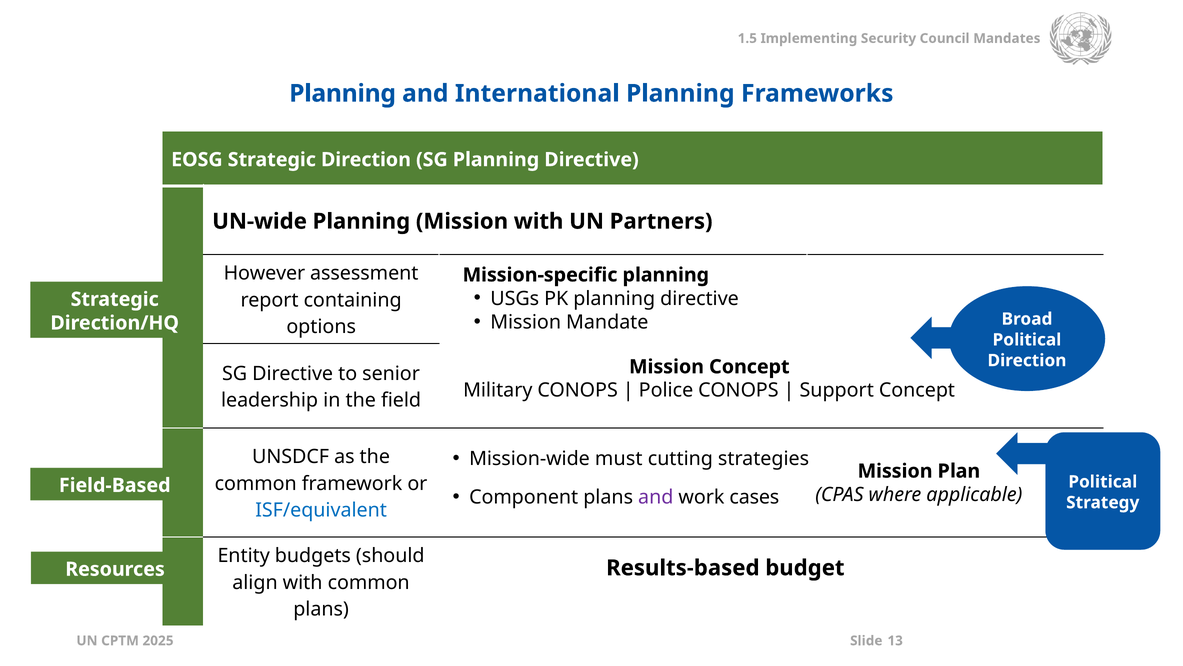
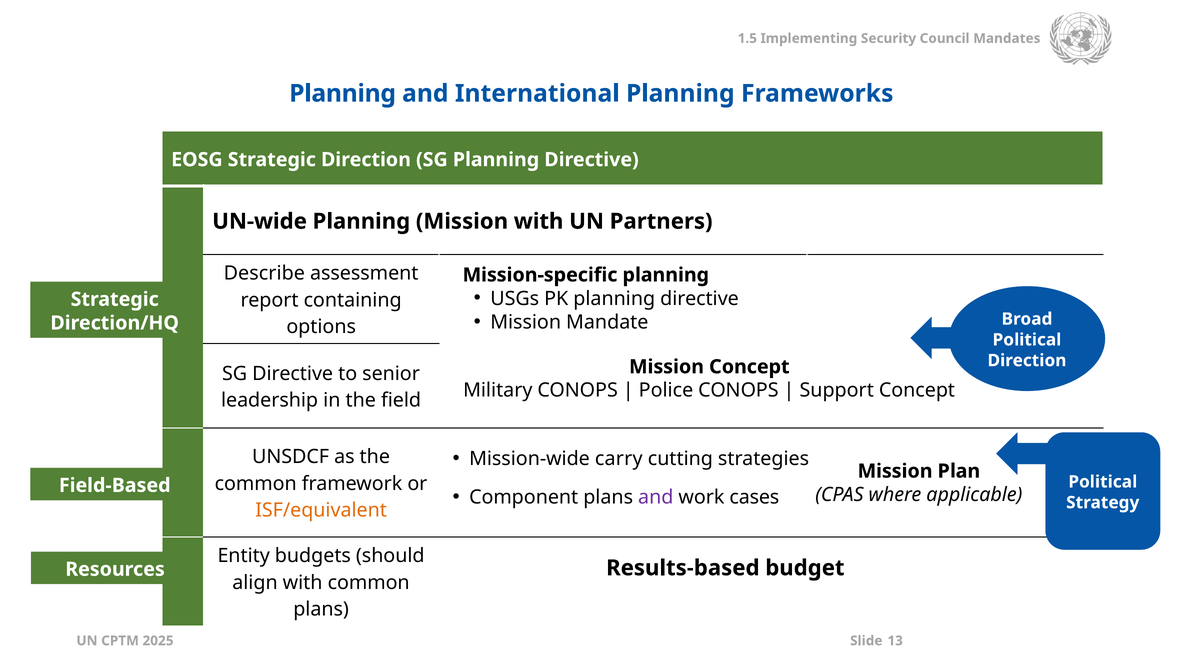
However: However -> Describe (264, 273)
must: must -> carry (619, 458)
ISF/equivalent colour: blue -> orange (321, 510)
